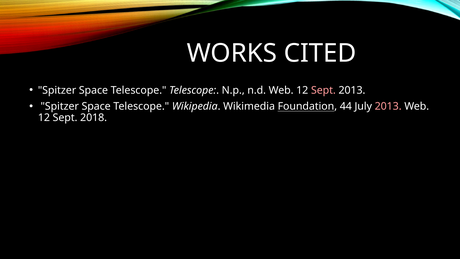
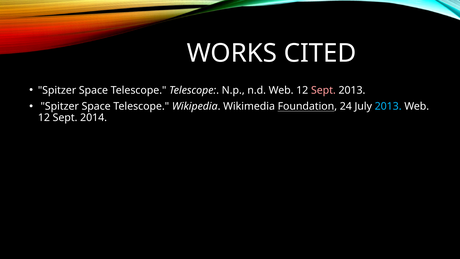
44: 44 -> 24 (346, 106)
2013 colour: pink -> light blue (388, 106)
2018: 2018 -> 2014 (94, 118)
